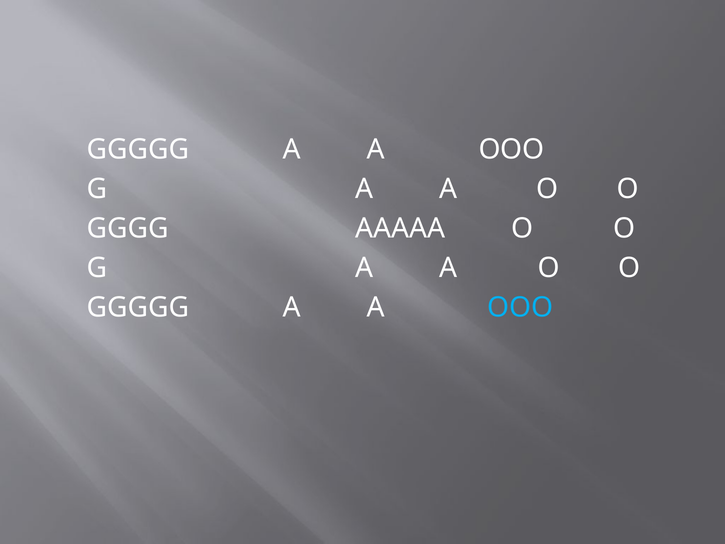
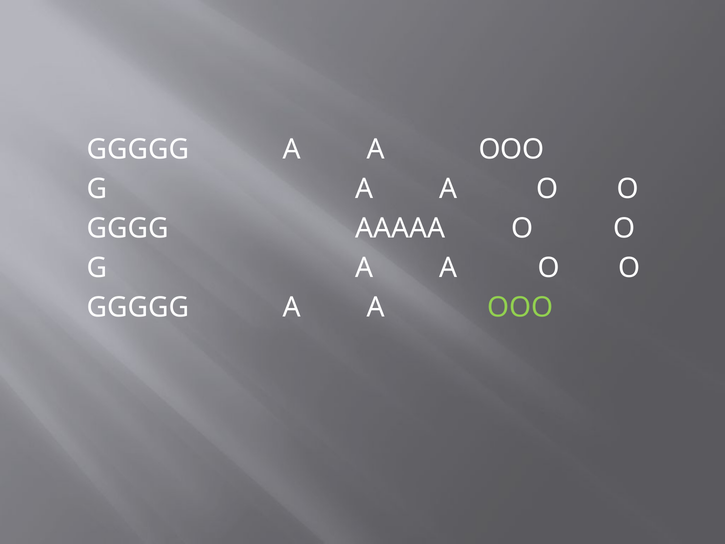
OOO colour: light blue -> light green (520, 307)
